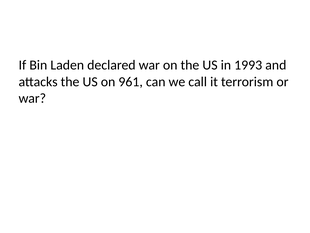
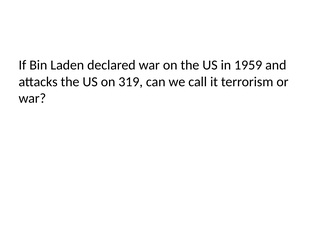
1993: 1993 -> 1959 (248, 65)
961: 961 -> 319 (131, 82)
